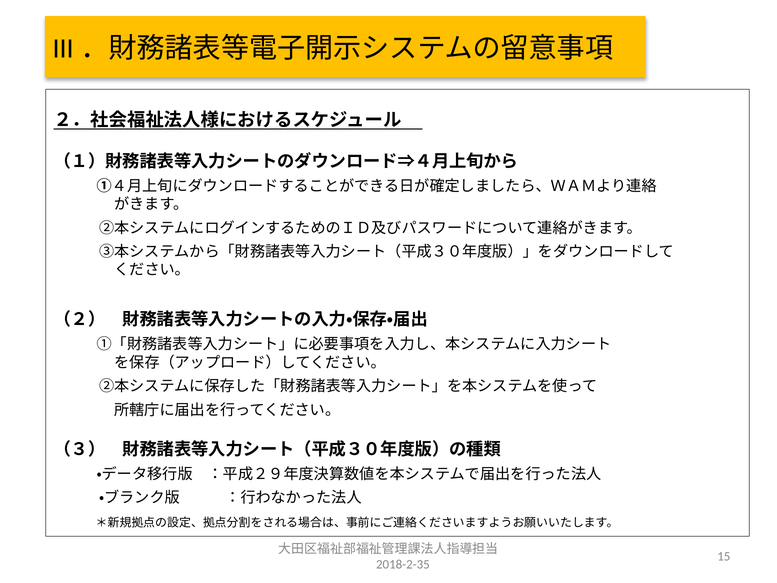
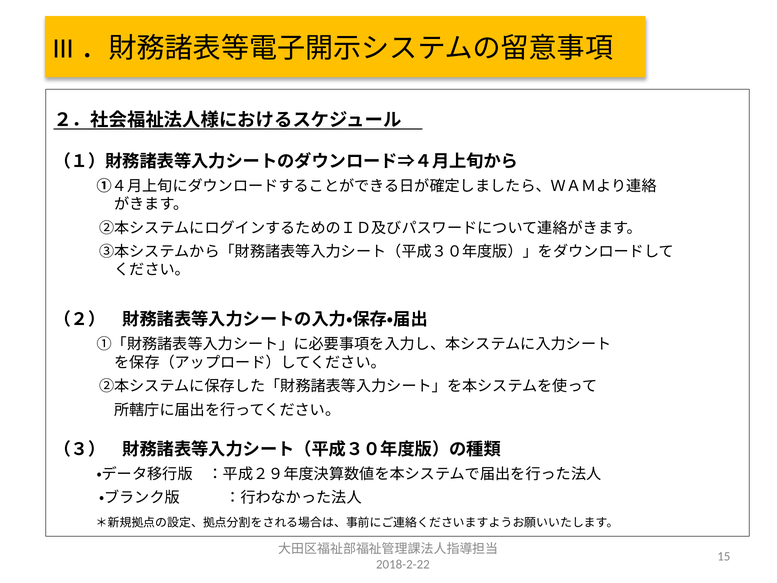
2018-2-35: 2018-2-35 -> 2018-2-22 (403, 564)
